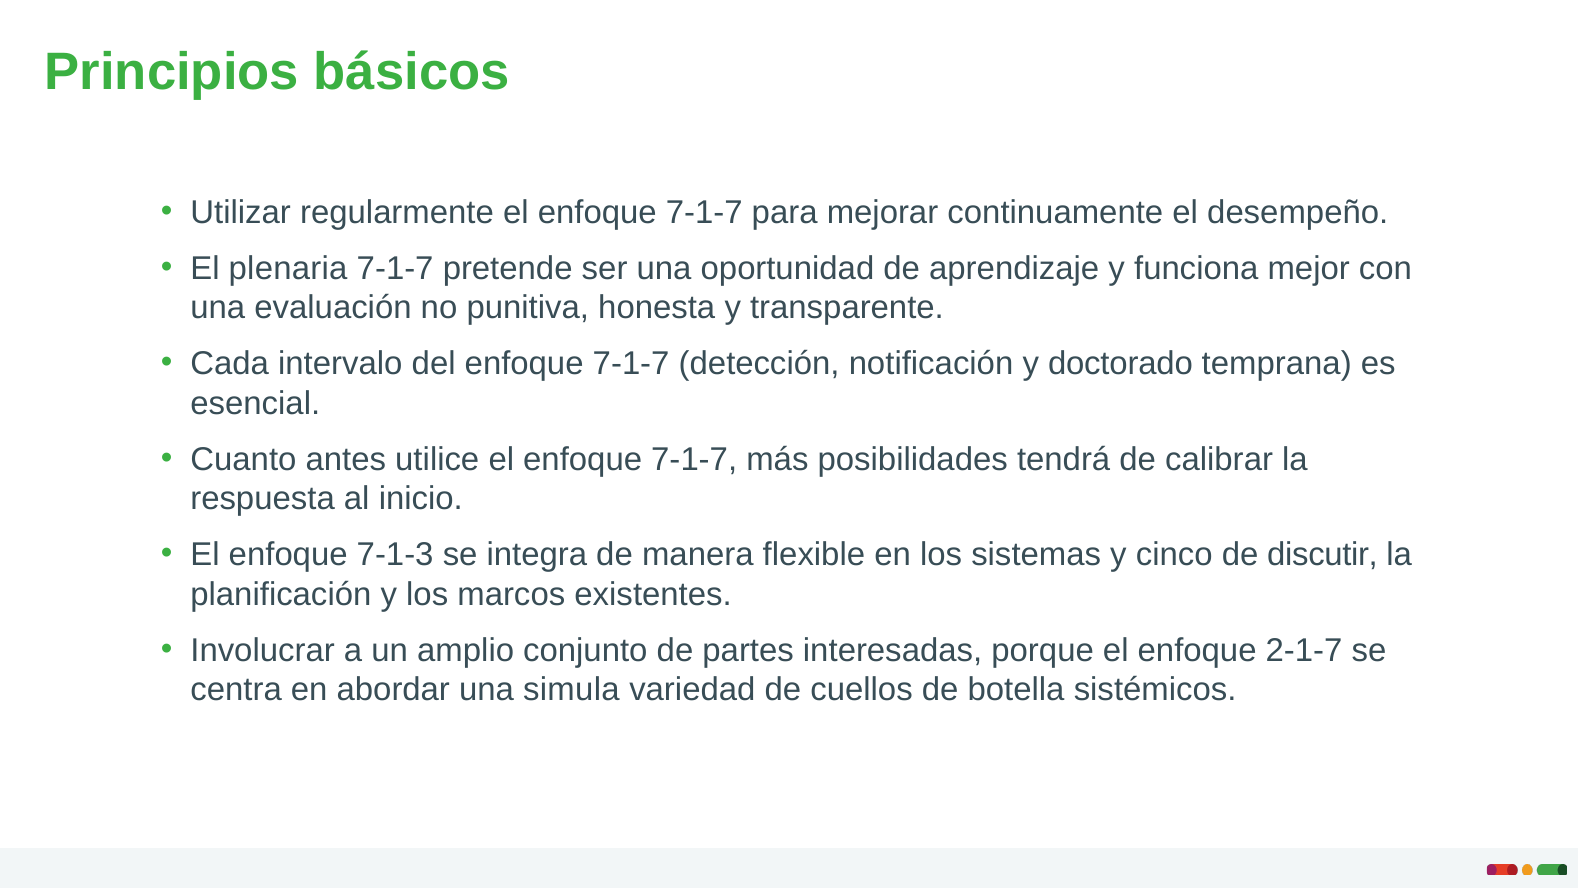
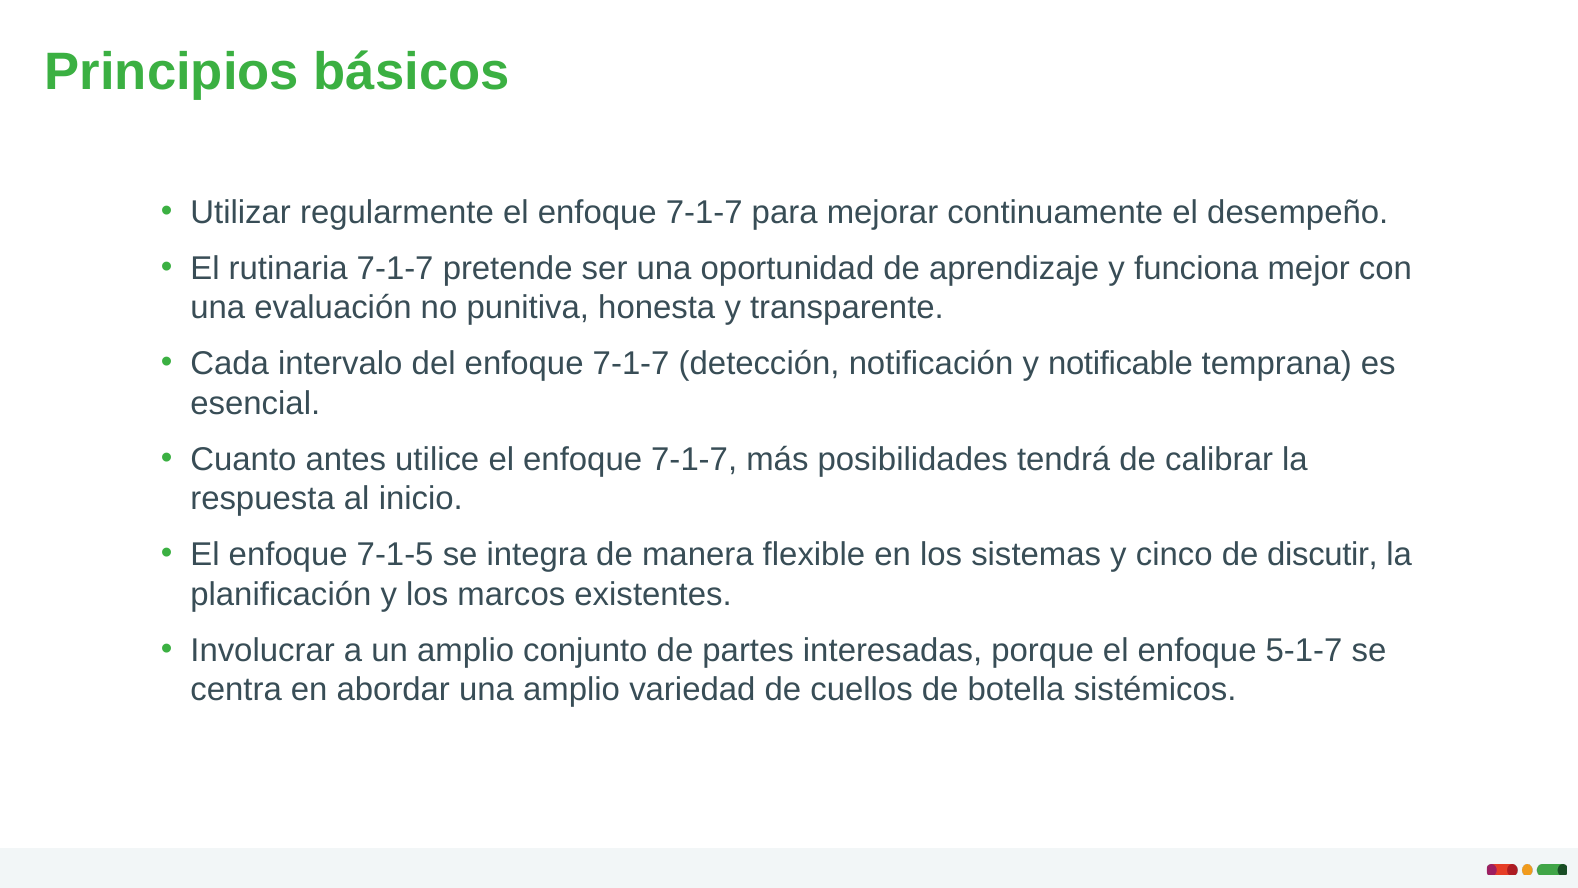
plenaria: plenaria -> rutinaria (288, 268)
doctorado: doctorado -> notificable (1120, 364)
7-1-3: 7-1-3 -> 7-1-5 (395, 555)
2-1-7: 2-1-7 -> 5-1-7 (1304, 650)
una simula: simula -> amplio (572, 689)
